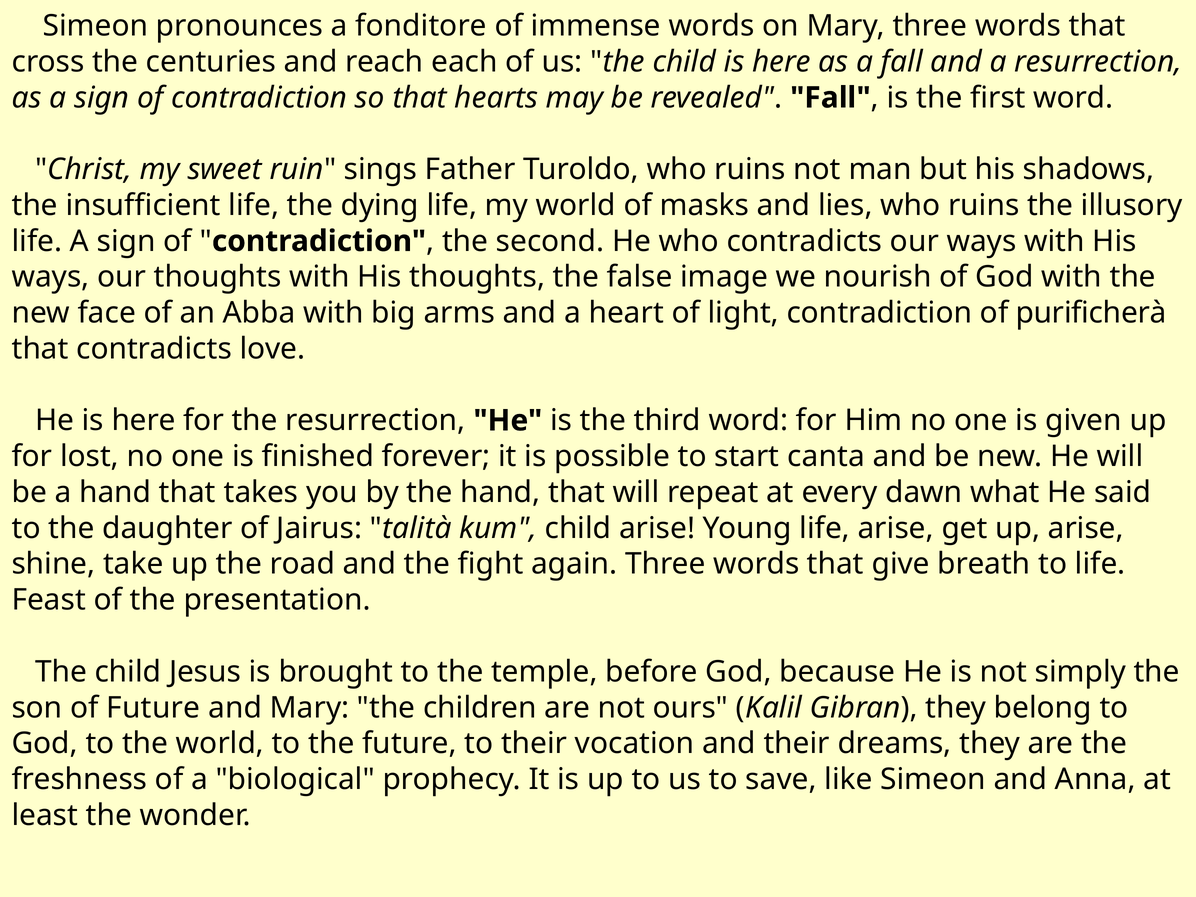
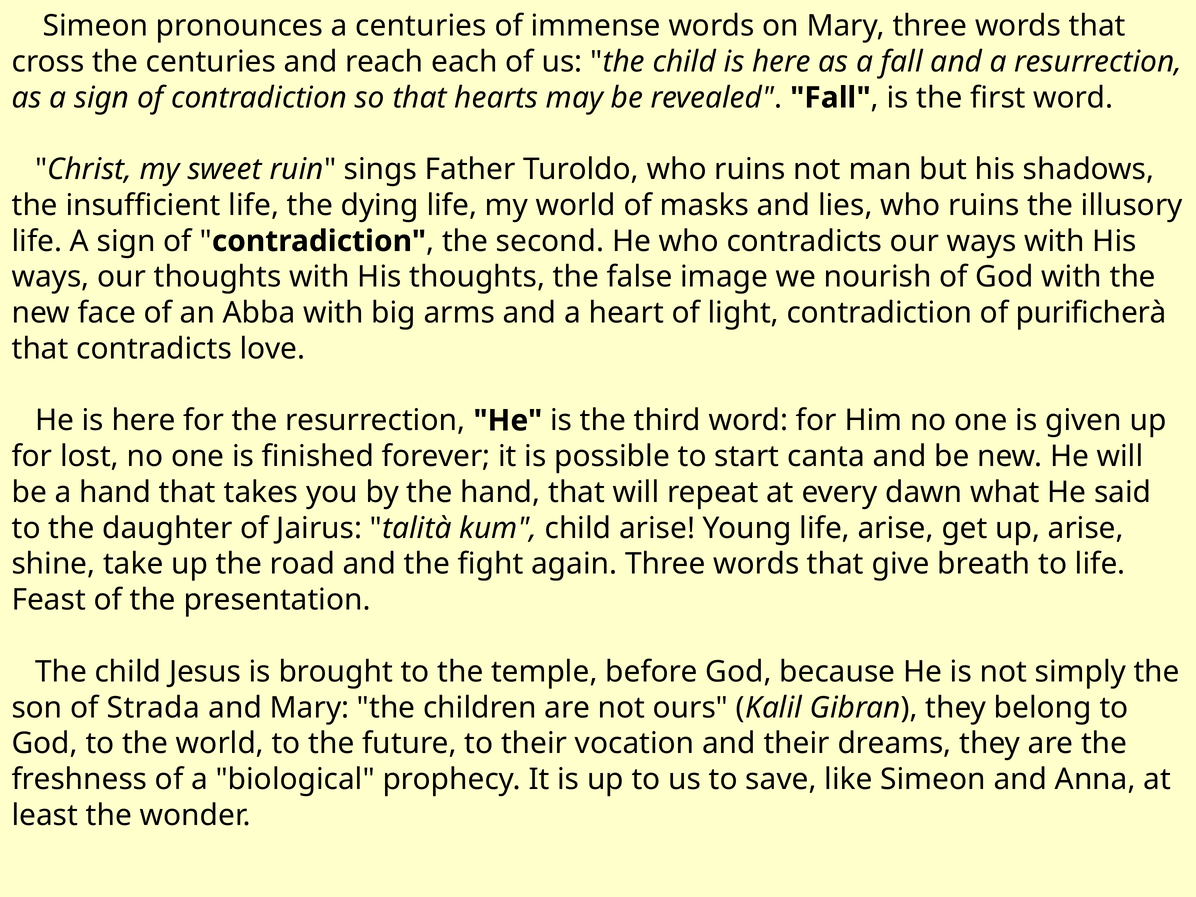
a fonditore: fonditore -> centuries (421, 26)
of Future: Future -> Strada (153, 708)
